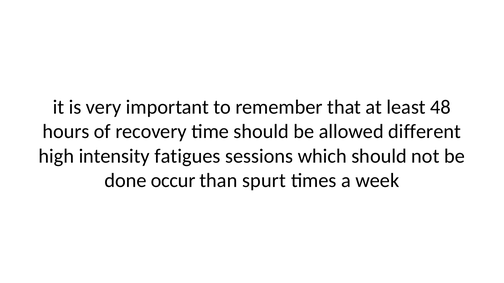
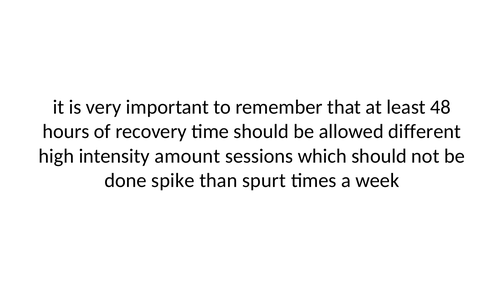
fatigues: fatigues -> amount (187, 156)
occur: occur -> spike (173, 181)
